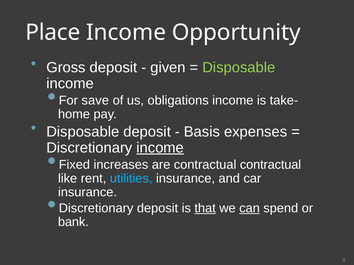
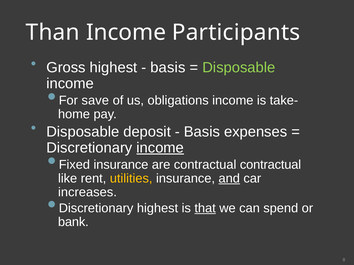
Place: Place -> Than (53, 33)
Opportunity: Opportunity -> Participants (236, 33)
Gross deposit: deposit -> highest (113, 68)
given: given -> basis (168, 68)
Fixed increases: increases -> insurance (121, 165)
utilities colour: light blue -> yellow (131, 179)
and underline: none -> present (229, 179)
insurance: insurance -> increases (87, 192)
Discretionary deposit: deposit -> highest (158, 209)
can underline: present -> none (250, 209)
